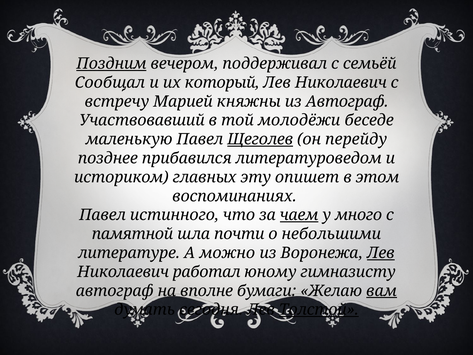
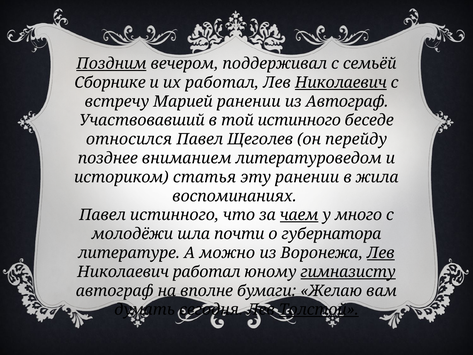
Сообщал: Сообщал -> Сборнике (110, 83)
их который: который -> работал (222, 83)
Николаевич underline: none -> present (341, 83)
Марией княжны: княжны -> ранении (249, 101)
той молодёжи: молодёжи -> истинного (299, 120)
маленькую: маленькую -> относился (129, 139)
Щеголев underline: present -> none (260, 139)
прибавился: прибавился -> вниманием (187, 158)
главных: главных -> статья (205, 177)
эту опишет: опишет -> ранении (307, 177)
этом: этом -> жила (377, 177)
памятной: памятной -> молодёжи (132, 234)
небольшими: небольшими -> губернатора (331, 234)
гимназисту underline: none -> present (348, 272)
вам underline: present -> none (382, 291)
